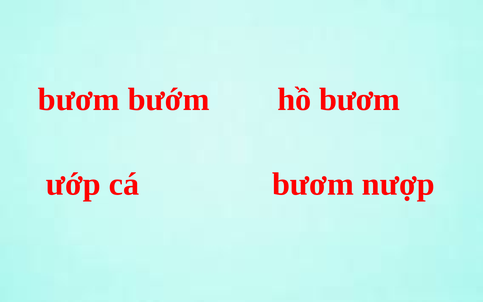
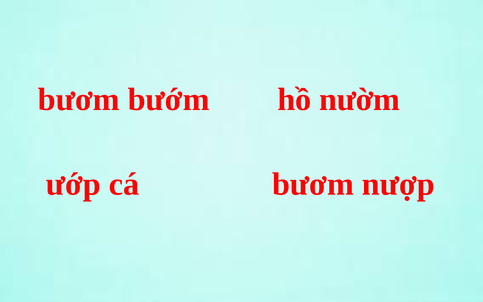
hồ bươm: bươm -> nườm (360, 99)
